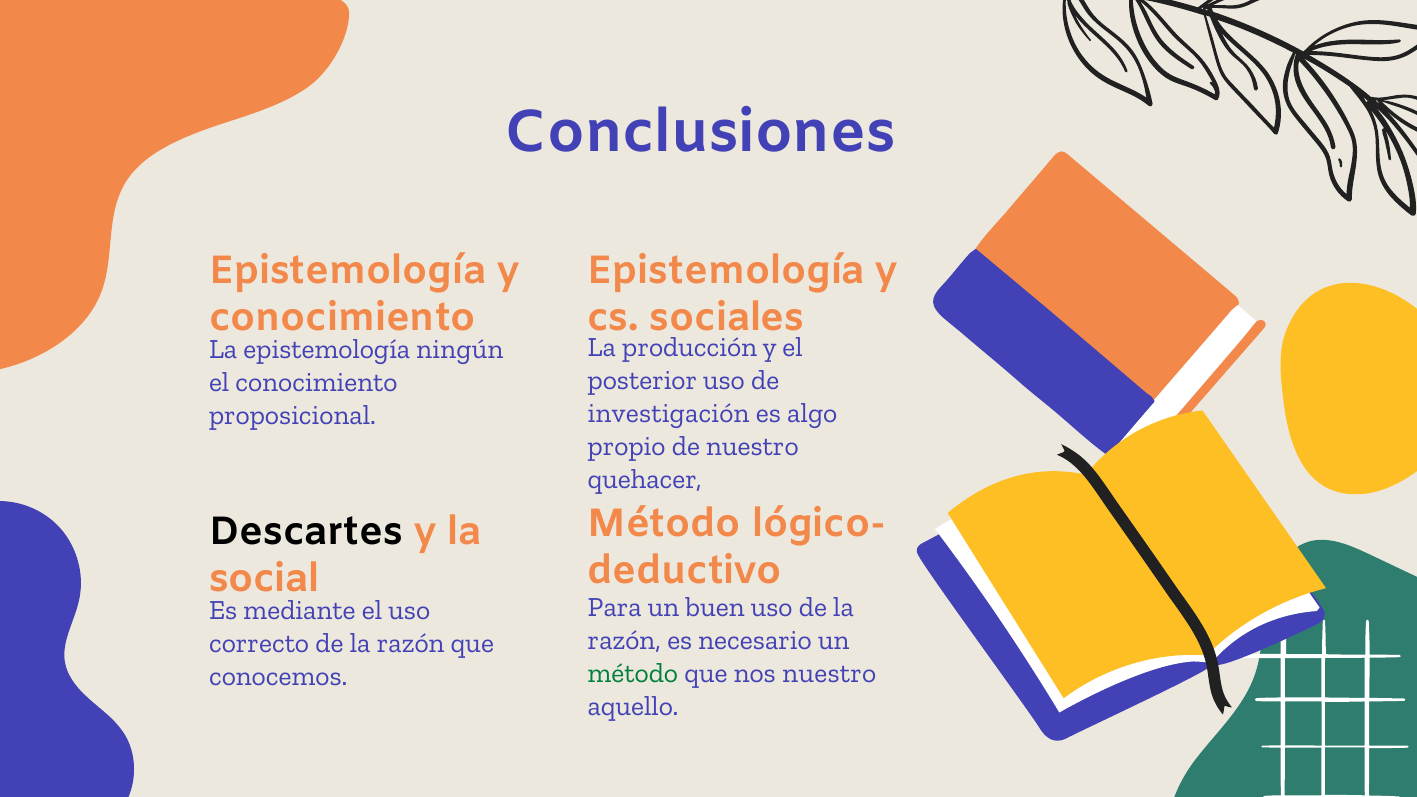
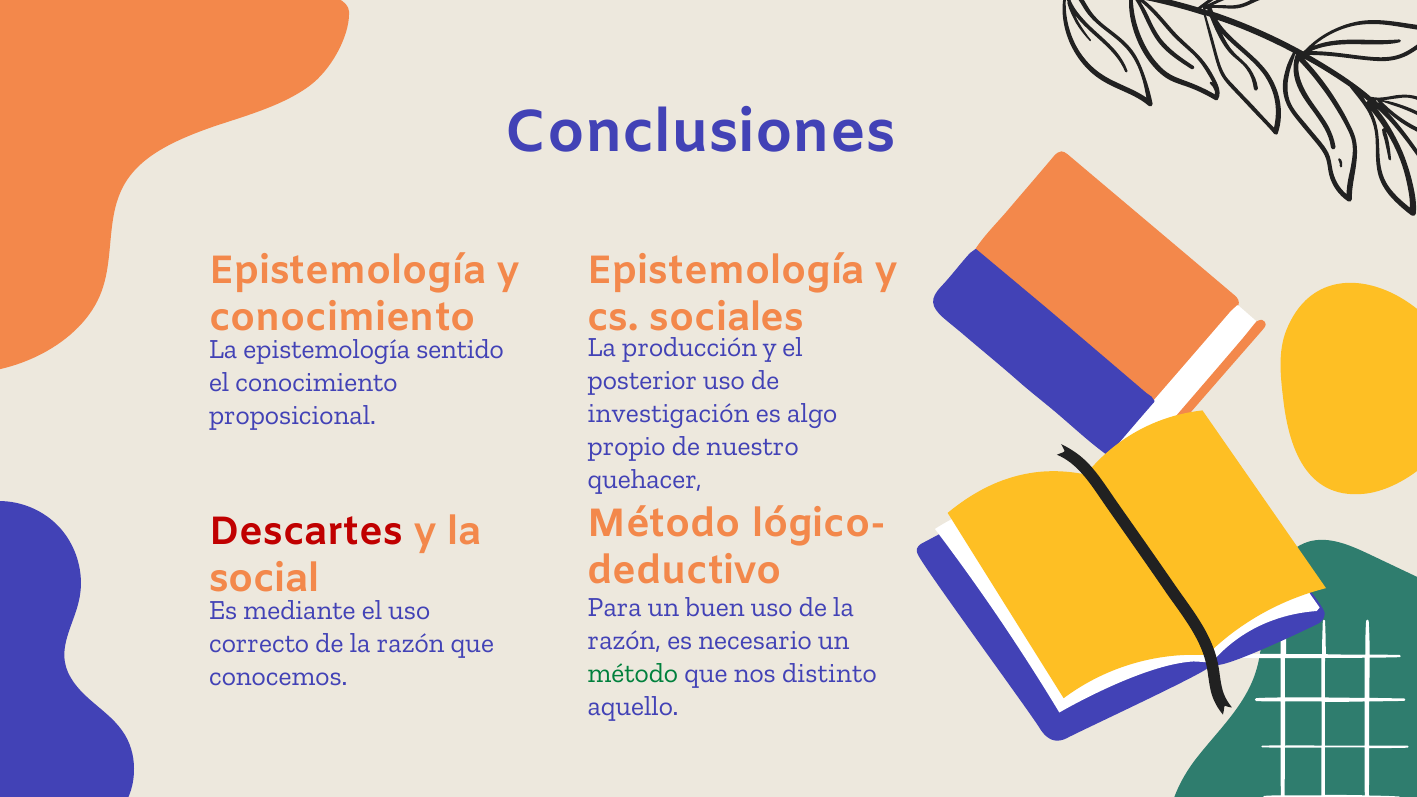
ningún: ningún -> sentido (460, 349)
Descartes colour: black -> red (306, 531)
nos nuestro: nuestro -> distinto (829, 674)
